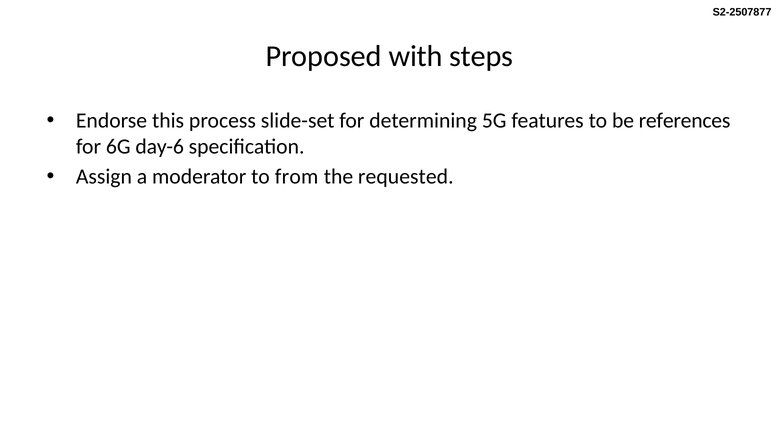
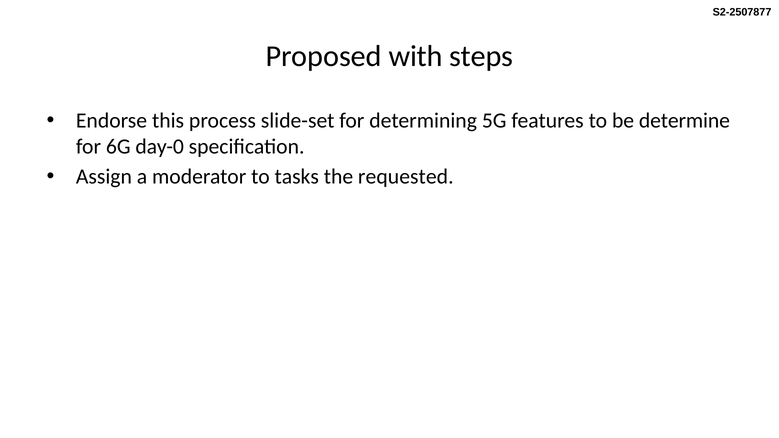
references: references -> determine (684, 121)
day-6: day-6 -> day-0 (160, 147)
from: from -> tasks (297, 177)
